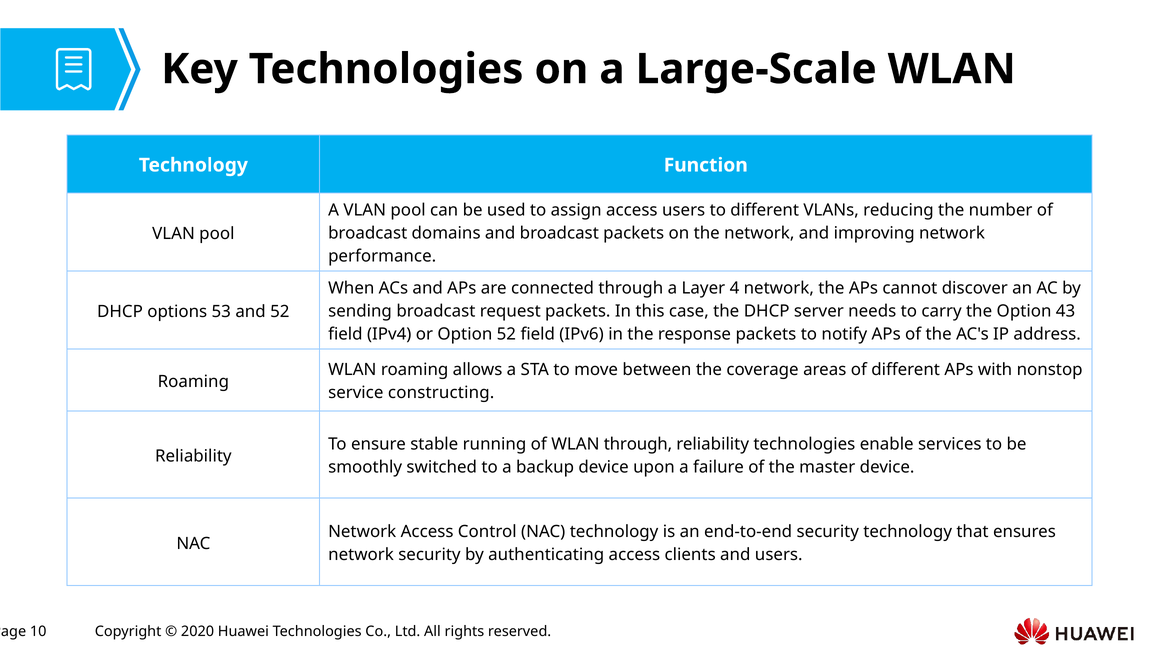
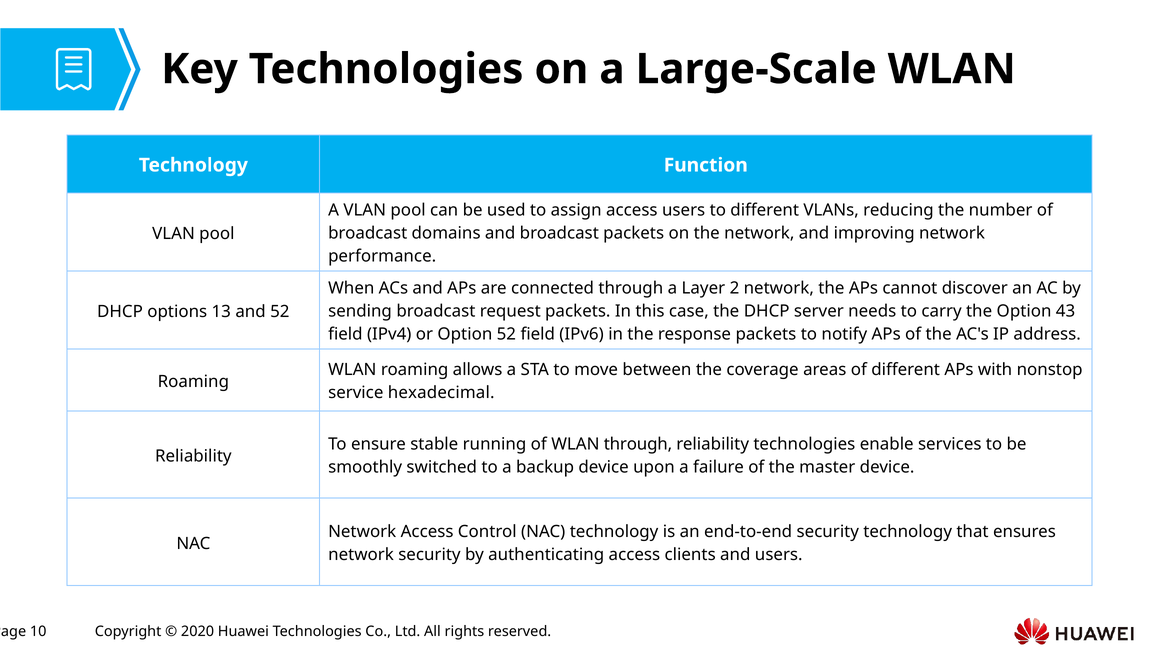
4: 4 -> 2 (734, 288)
53: 53 -> 13 (221, 312)
constructing: constructing -> hexadecimal (441, 392)
